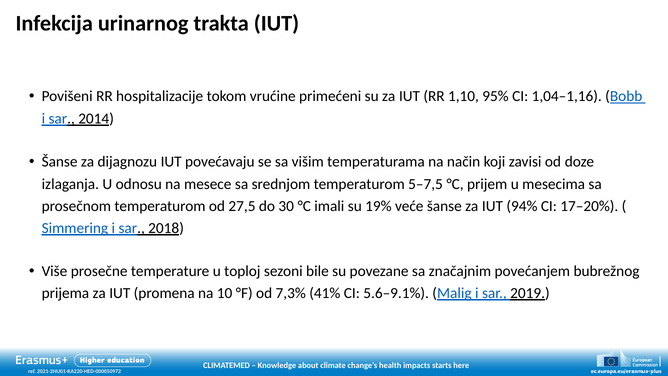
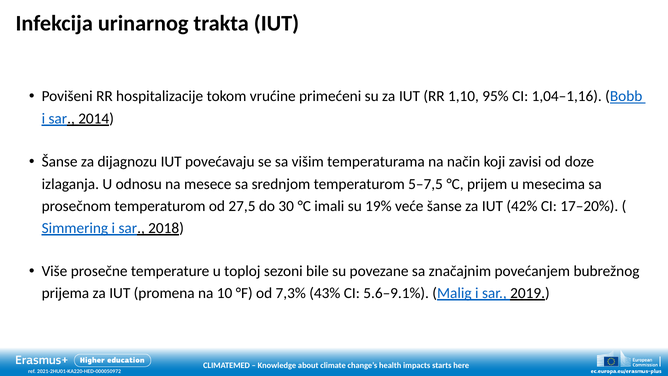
94%: 94% -> 42% (522, 206)
41%: 41% -> 43% (325, 293)
